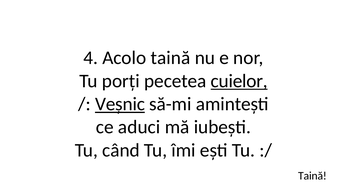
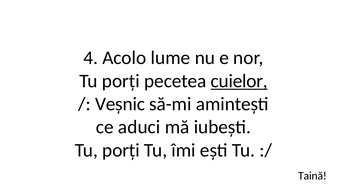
Acolo taină: taină -> lume (170, 58)
Veșnic underline: present -> none (120, 104)
când: când -> porți (121, 150)
